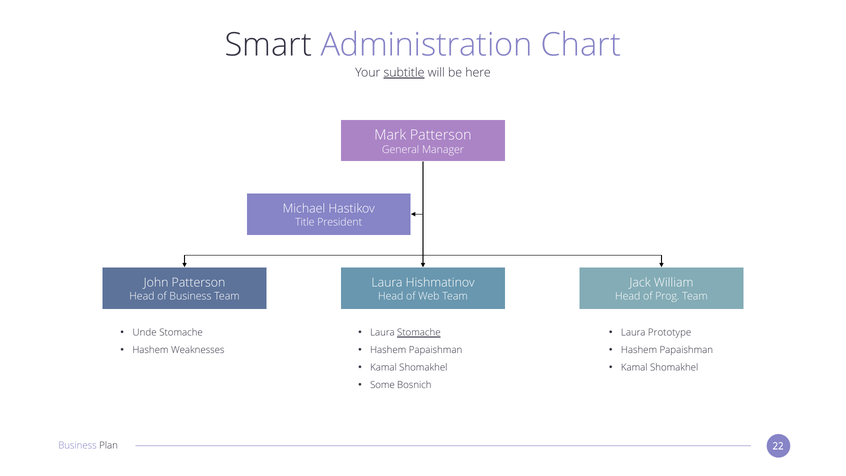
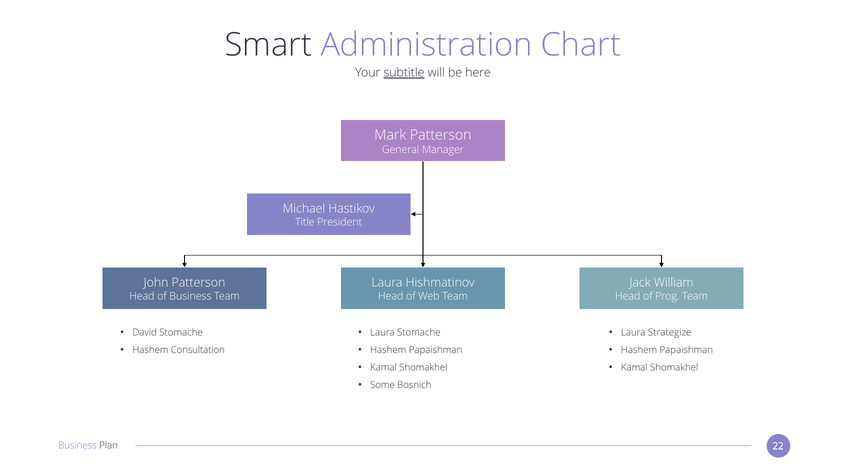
Unde: Unde -> David (145, 333)
Stomache underline: present -> none (419, 333)
Prototype: Prototype -> Strategize (670, 333)
Weaknesses: Weaknesses -> Consultation (198, 350)
